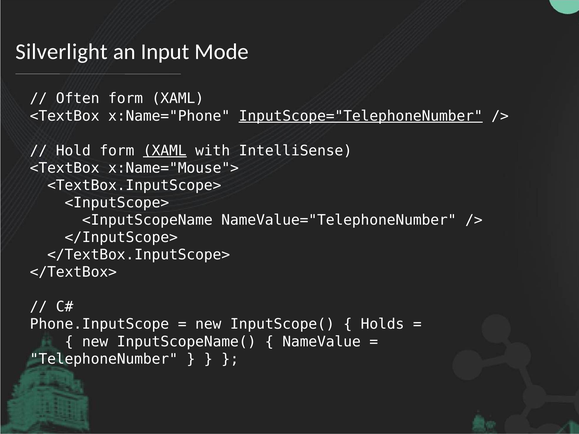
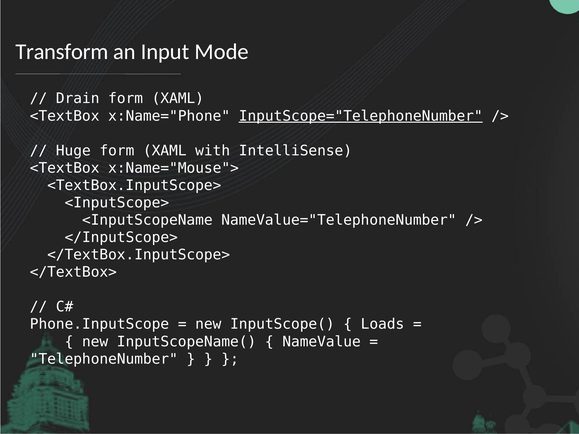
Silverlight: Silverlight -> Transform (62, 52)
Often: Often -> Drain (78, 99)
Hold: Hold -> Huge (73, 151)
XAML underline: present -> none (165, 151)
Holds: Holds -> Loads (382, 324)
